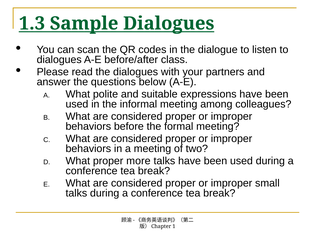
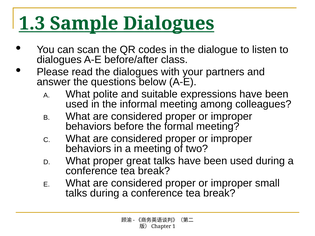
more: more -> great (138, 161)
